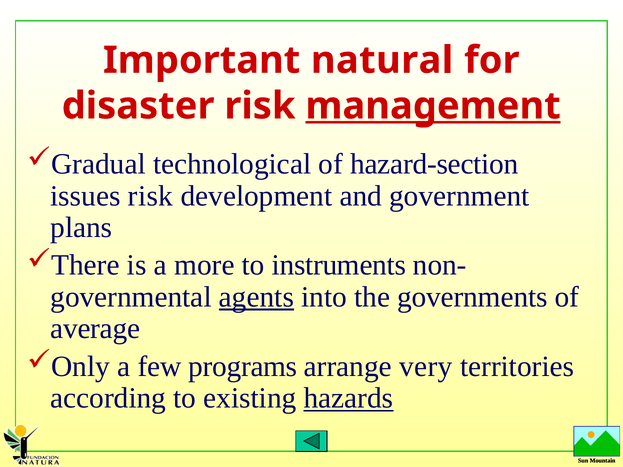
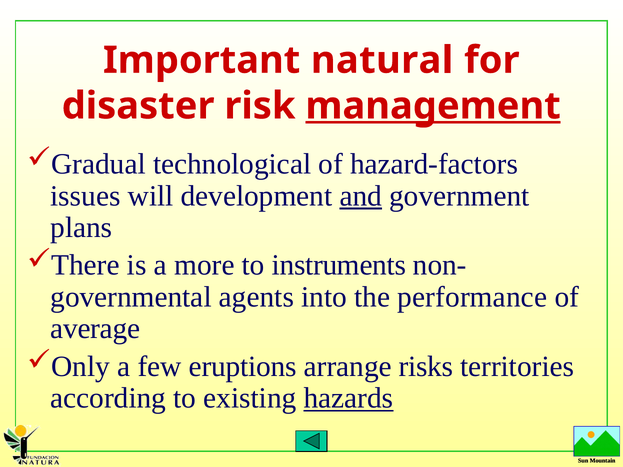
hazard-section: hazard-section -> hazard-factors (434, 164)
issues risk: risk -> will (151, 196)
and underline: none -> present (361, 196)
agents underline: present -> none (256, 297)
governments: governments -> performance (472, 297)
programs: programs -> eruptions (243, 367)
very: very -> risks (426, 367)
